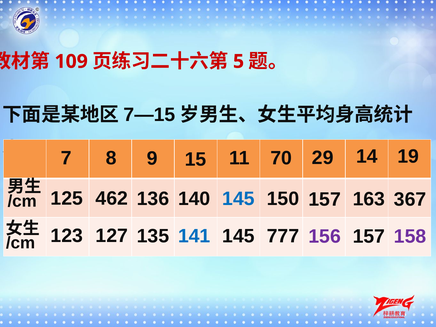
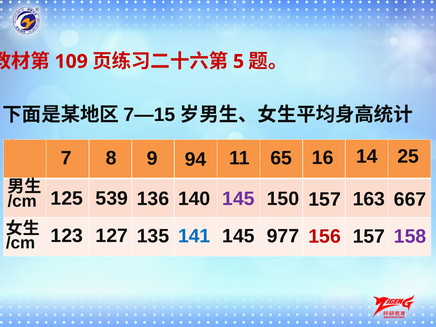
15: 15 -> 94 (196, 159)
70: 70 -> 65 (281, 158)
29: 29 -> 16 (323, 158)
19: 19 -> 25 (408, 156)
367: 367 -> 667 (410, 199)
462: 462 -> 539 (112, 199)
145 colour: blue -> purple (238, 199)
777: 777 -> 977 (283, 236)
156 colour: purple -> red (325, 237)
